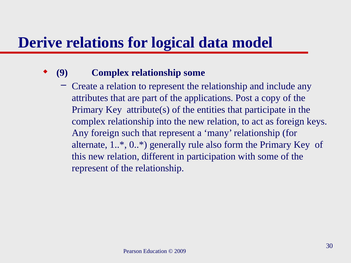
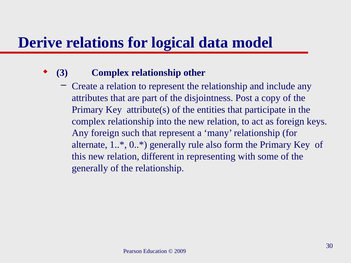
9: 9 -> 3 (62, 73)
relationship some: some -> other (194, 73)
applications: applications -> disjointness (209, 98)
participation: participation -> representing (211, 157)
represent: represent -> generally (90, 168)
